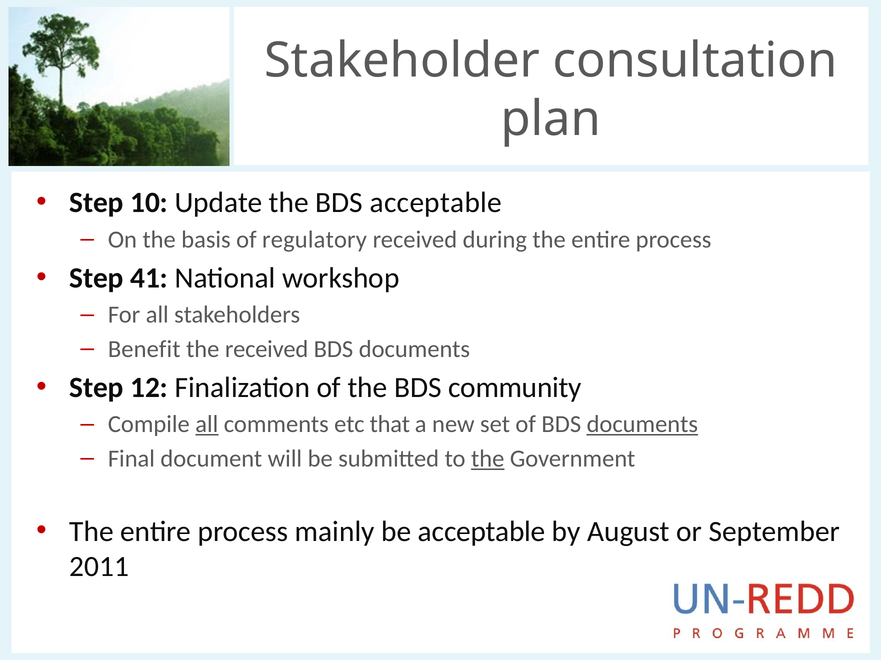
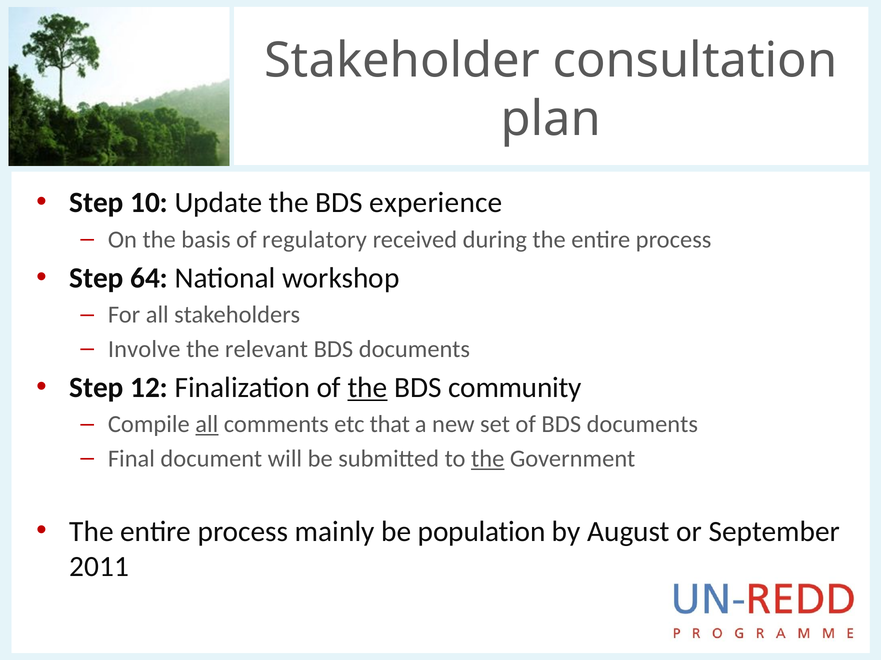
BDS acceptable: acceptable -> experience (436, 203)
41: 41 -> 64 (149, 278)
Benefit: Benefit -> Involve (144, 350)
the received: received -> relevant (266, 350)
the underline: none -> present (368, 388)
documents underline: present -> none (642, 425)
be acceptable: acceptable -> population (482, 532)
